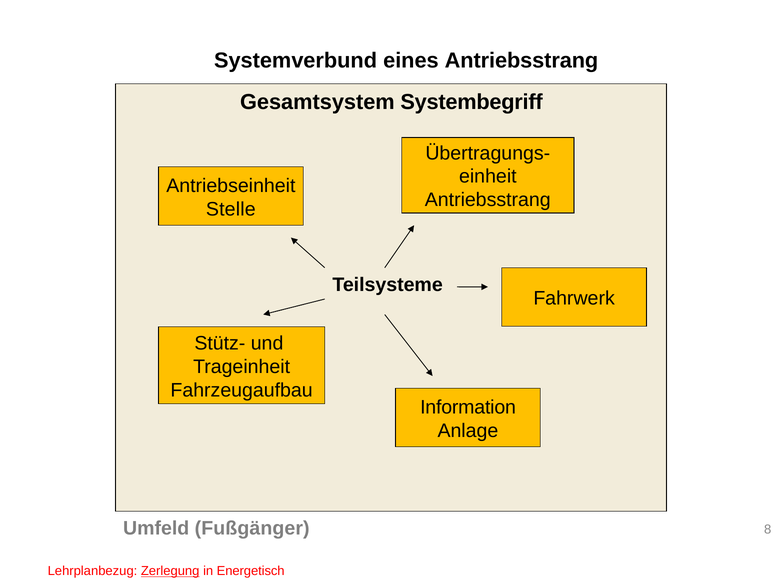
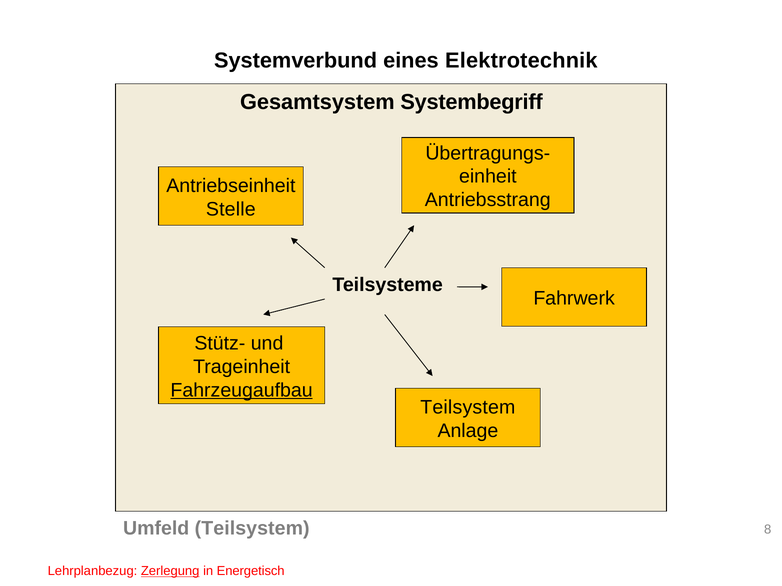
eines Antriebsstrang: Antriebsstrang -> Elektrotechnik (521, 61)
Fahrzeugaufbau underline: none -> present (242, 390)
Information: Information -> Teilsystem (468, 408)
Umfeld Fußgänger: Fußgänger -> Teilsystem (252, 529)
